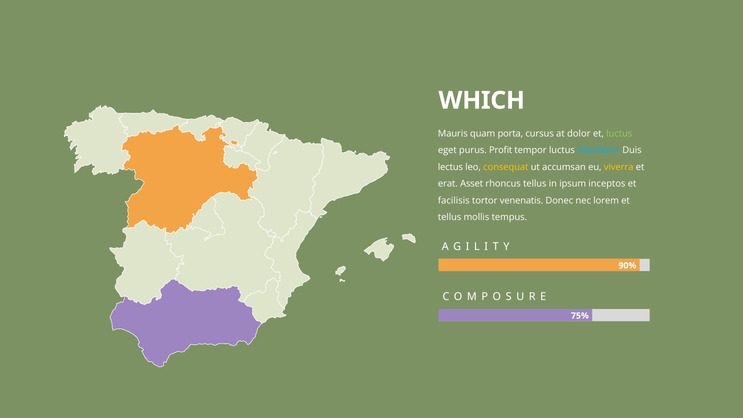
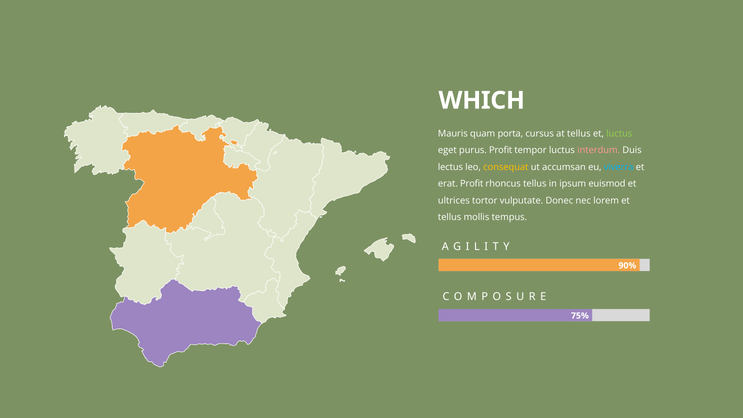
at dolor: dolor -> tellus (579, 134)
interdum colour: light blue -> pink (599, 150)
viverra colour: yellow -> light blue (619, 167)
erat Asset: Asset -> Profit (472, 184)
inceptos: inceptos -> euismod (607, 184)
facilisis: facilisis -> ultrices (454, 200)
venenatis: venenatis -> vulputate (521, 200)
